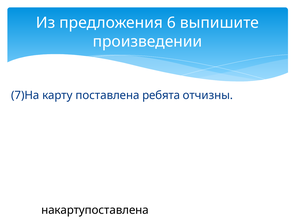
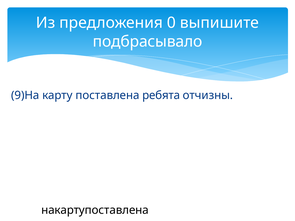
6: 6 -> 0 (171, 23)
произведении: произведении -> подбрасывало (148, 42)
7)На: 7)На -> 9)На (25, 95)
